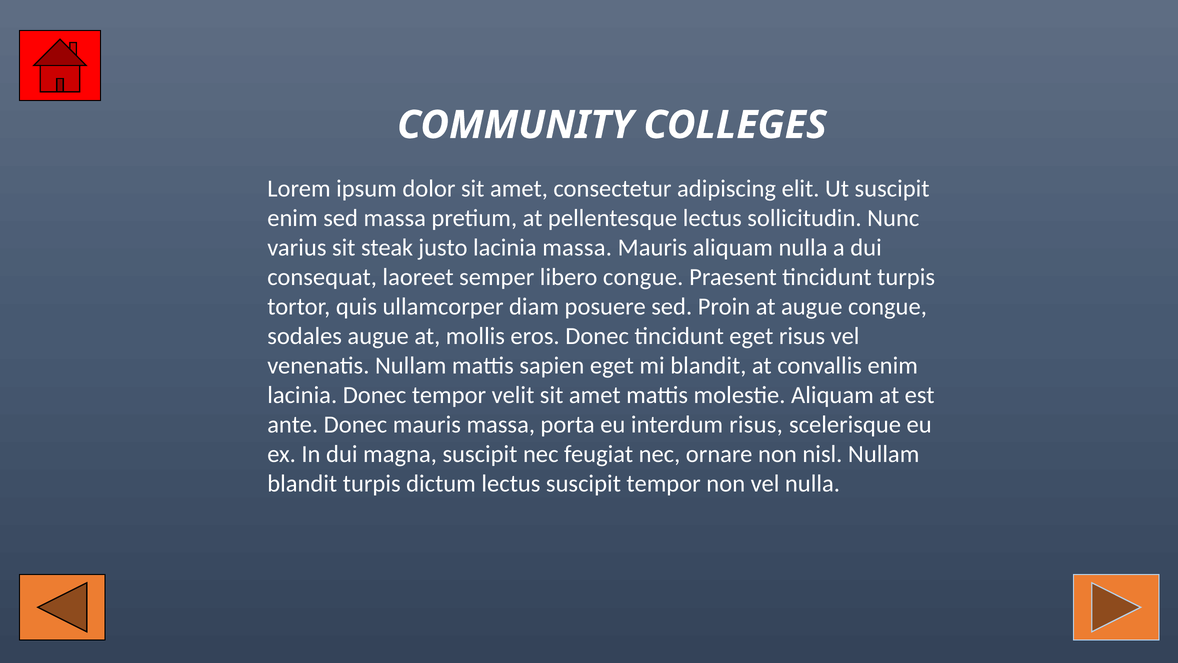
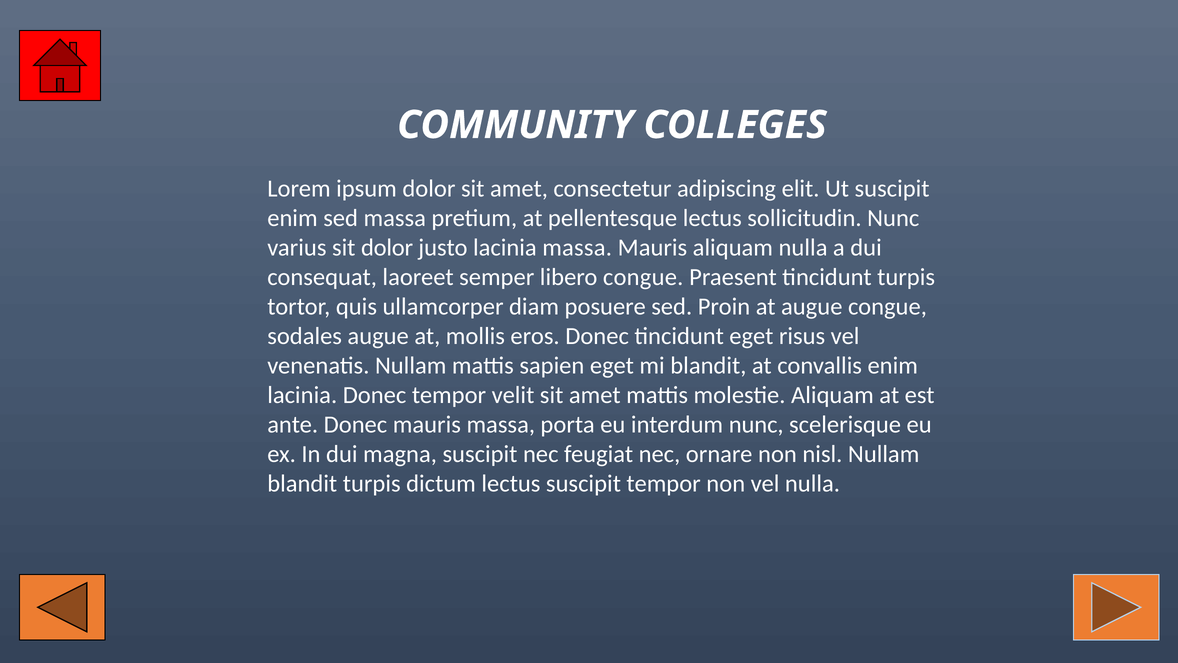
sit steak: steak -> dolor (387, 247)
interdum risus: risus -> nunc (756, 424)
